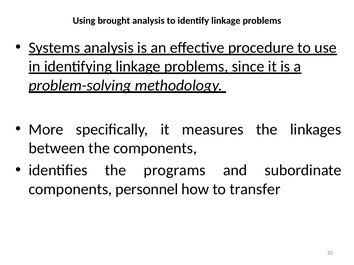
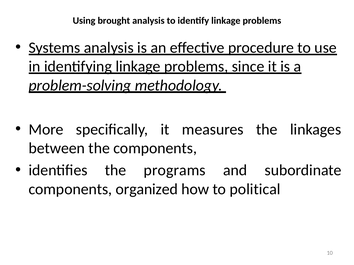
personnel: personnel -> organized (147, 189)
transfer: transfer -> political (255, 189)
